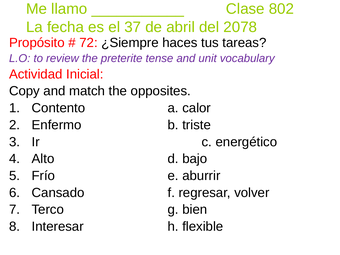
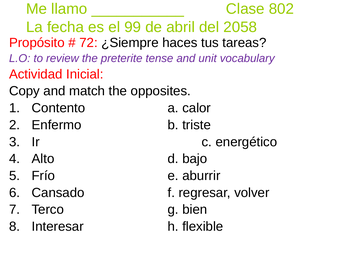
37: 37 -> 99 (133, 27)
2078: 2078 -> 2058 (240, 27)
